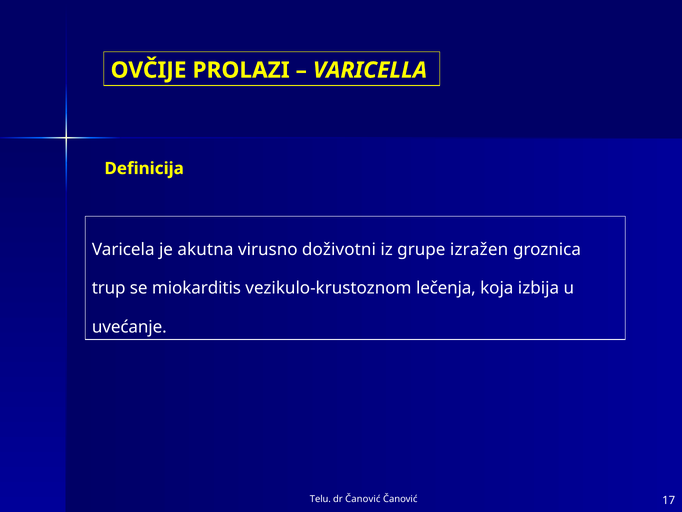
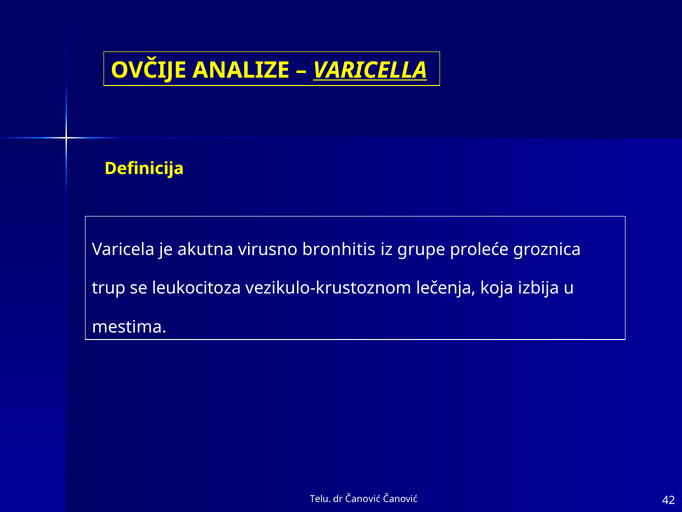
PROLAZI: PROLAZI -> ANALIZE (241, 70)
VARICELLA underline: none -> present (370, 70)
doživotni: doživotni -> bronhitis (339, 249)
izražen: izražen -> proleće (479, 249)
miokarditis: miokarditis -> leukocitoza (196, 288)
uvećanje: uvećanje -> mestima (129, 327)
17: 17 -> 42 (669, 500)
